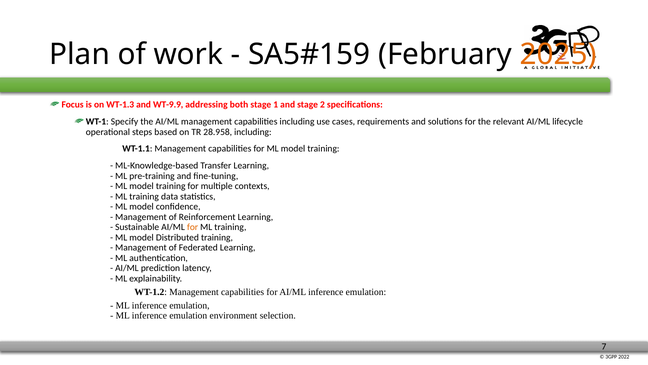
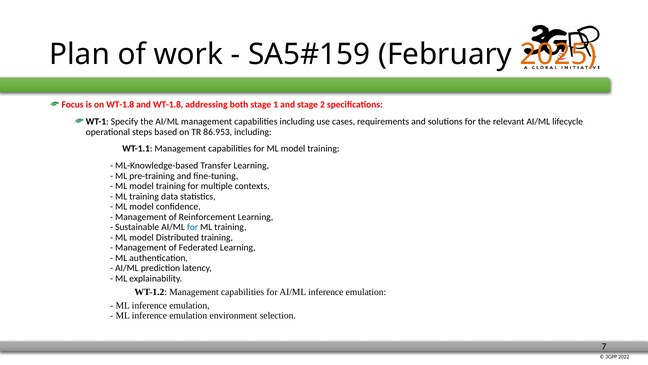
on WT-1.3: WT-1.3 -> WT-1.8 (120, 105)
and WT-9.9: WT-9.9 -> WT-1.8 (168, 105)
28.958: 28.958 -> 86.953 (218, 132)
for colour: orange -> blue (193, 227)
